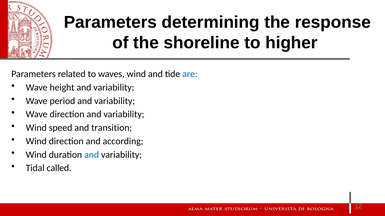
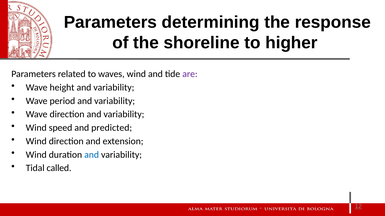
are colour: blue -> purple (190, 74)
transition: transition -> predicted (112, 128)
according: according -> extension (123, 142)
